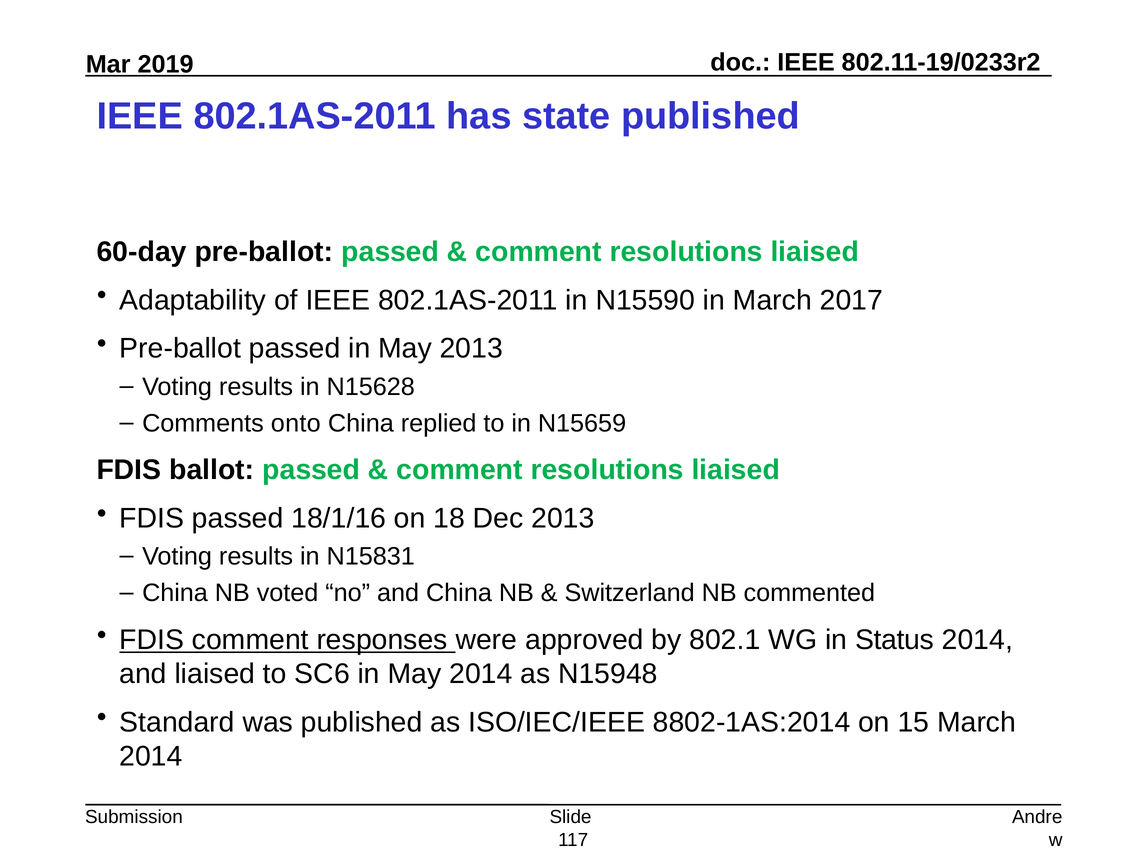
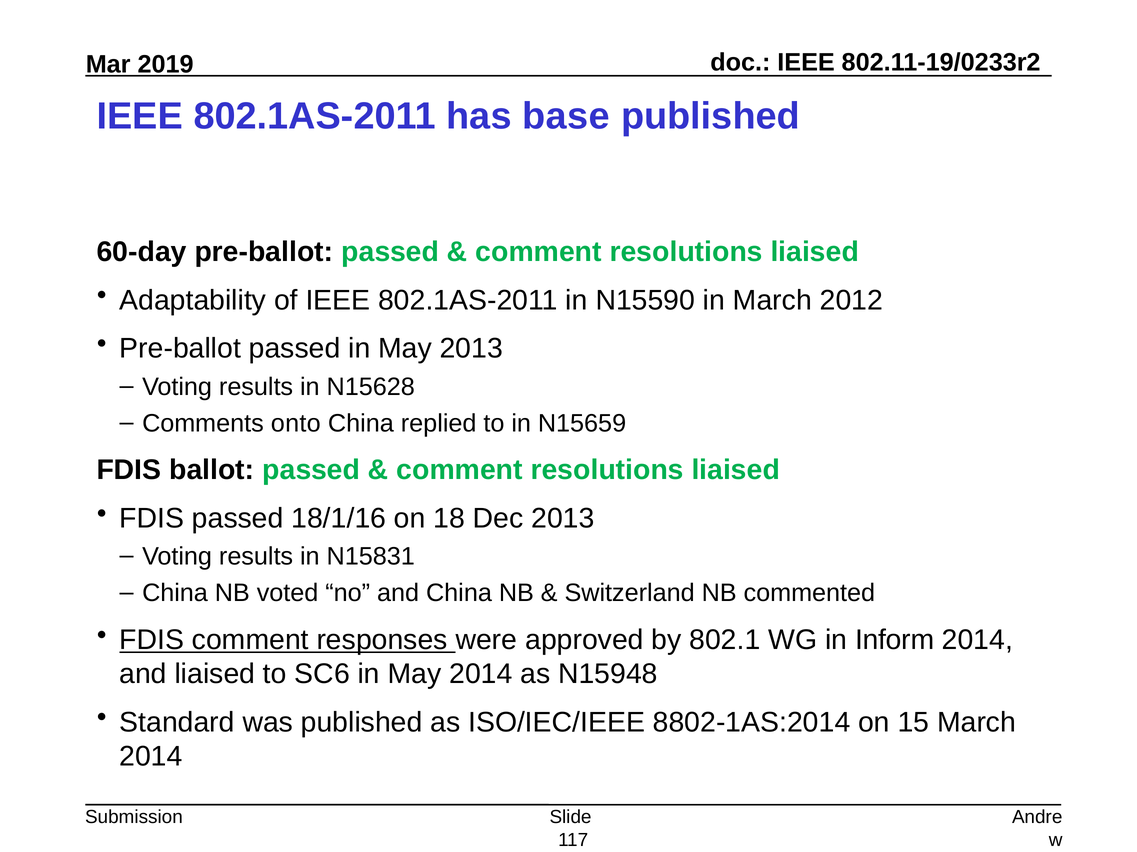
state: state -> base (566, 116)
2017: 2017 -> 2012 (851, 301)
Status: Status -> Inform (895, 640)
